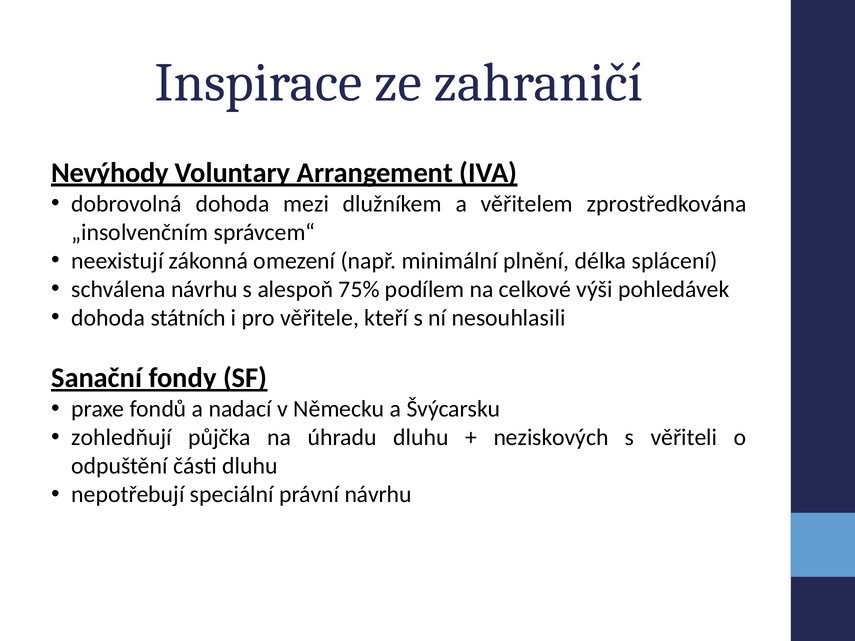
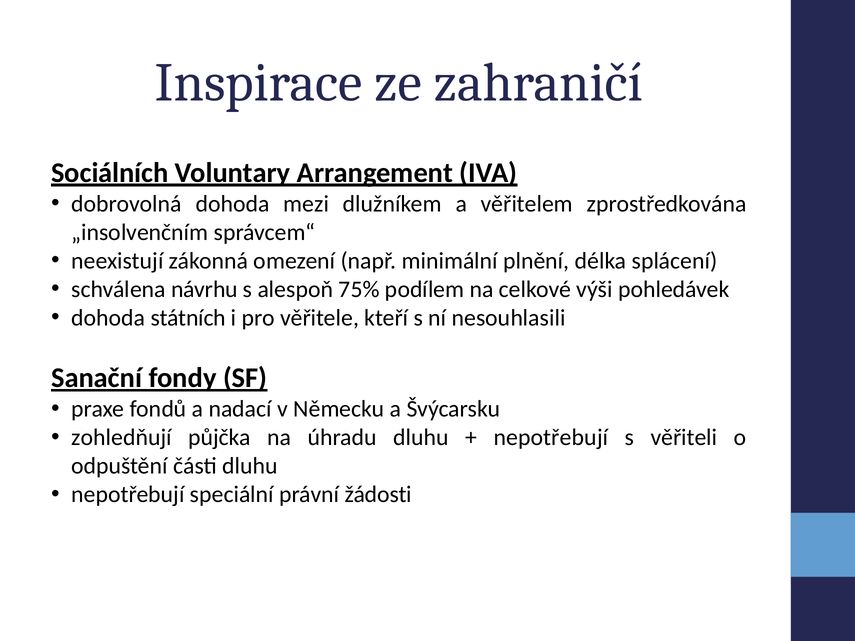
Nevýhody: Nevýhody -> Sociálních (110, 173)
neziskových: neziskových -> nepotřebují (551, 438)
právní návrhu: návrhu -> žádosti (378, 495)
